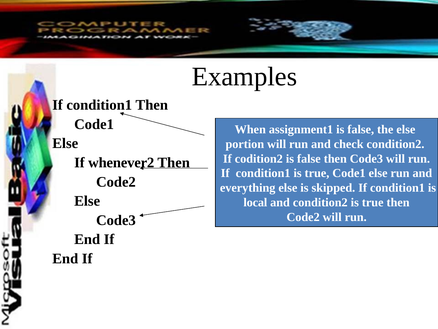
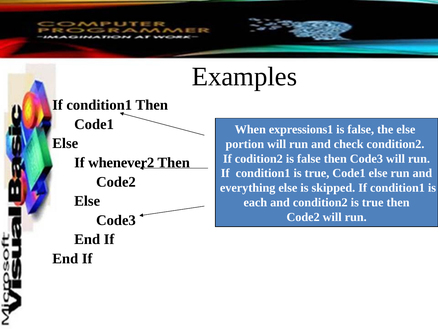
assignment1: assignment1 -> expressions1 (301, 129)
local: local -> each (255, 202)
